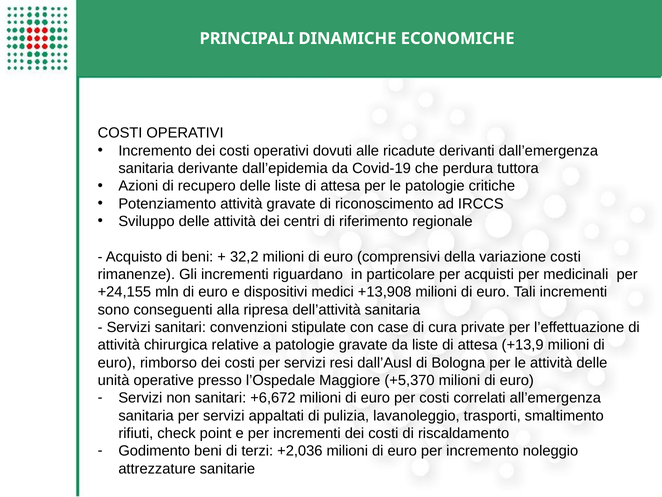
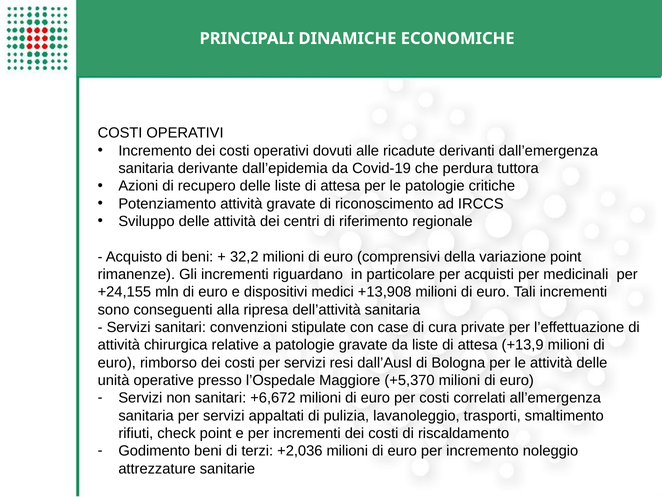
variazione costi: costi -> point (566, 257)
